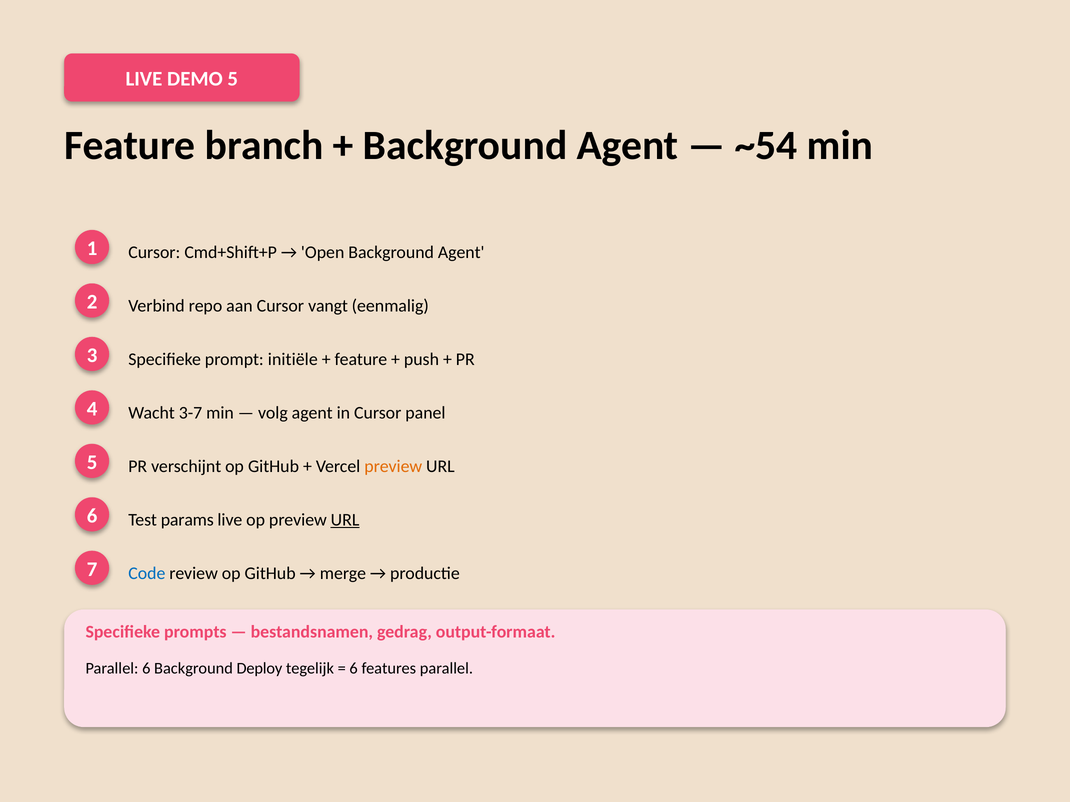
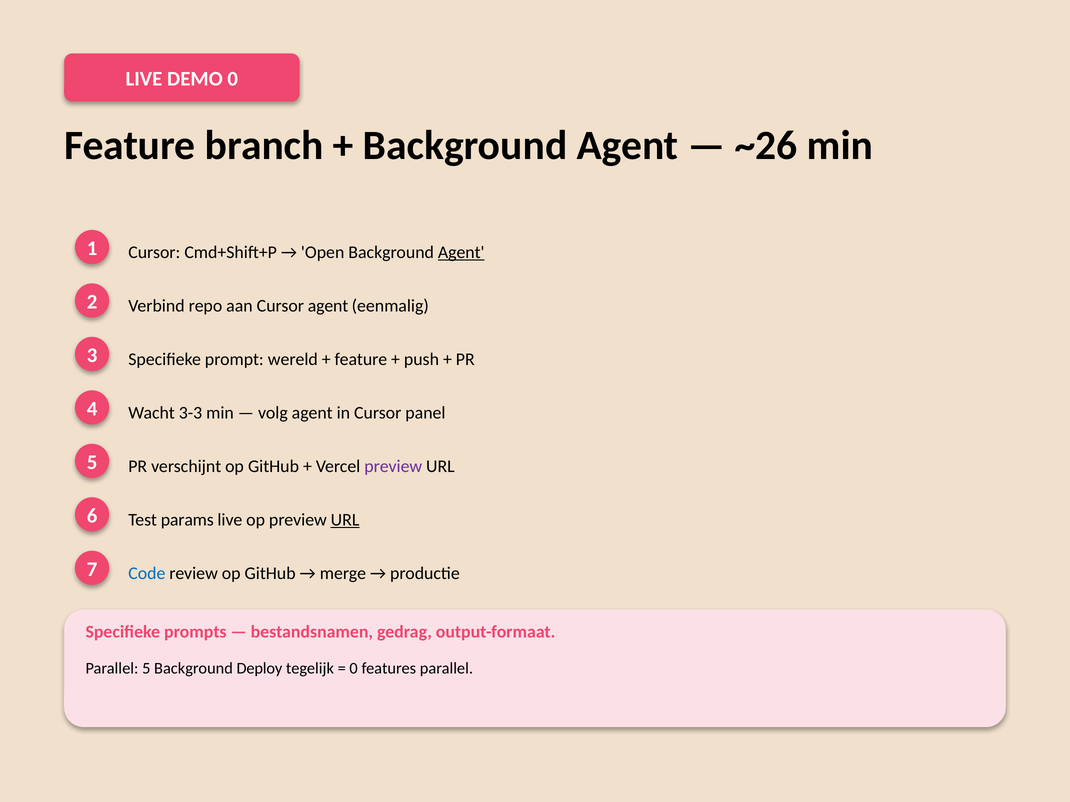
DEMO 5: 5 -> 0 (233, 79)
~54: ~54 -> ~26 (766, 146)
Agent underline: none -> present (461, 253)
Cursor vangt: vangt -> agent (328, 306)
initiële: initiële -> wereld (293, 360)
3-7: 3-7 -> 3-3 (190, 413)
preview colour: orange -> purple (393, 467)
Parallel 6: 6 -> 5 (146, 669)
6: 6 -> 0 (354, 669)
